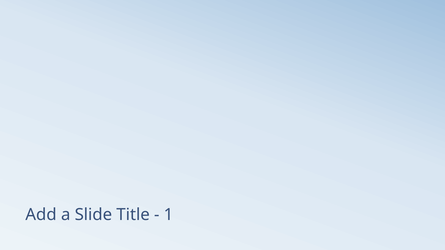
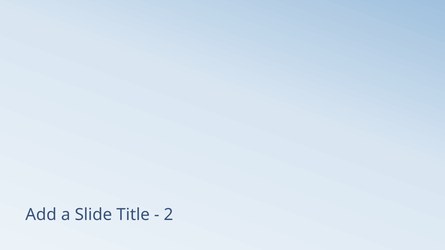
1: 1 -> 2 (169, 215)
